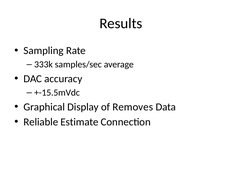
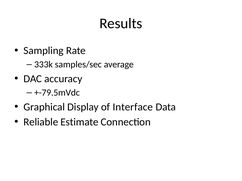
+-15.5mVdc: +-15.5mVdc -> +-79.5mVdc (57, 93)
Removes: Removes -> Interface (133, 107)
